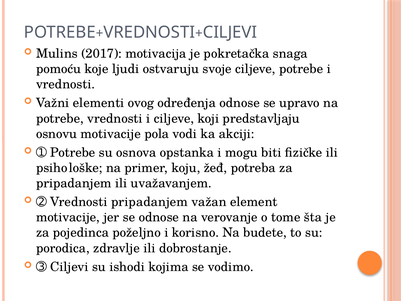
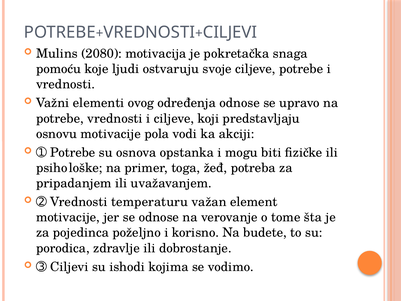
2017: 2017 -> 2080 (102, 54)
koju: koju -> toga (186, 168)
Vrednosti pripadanjem: pripadanjem -> temperaturu (150, 202)
